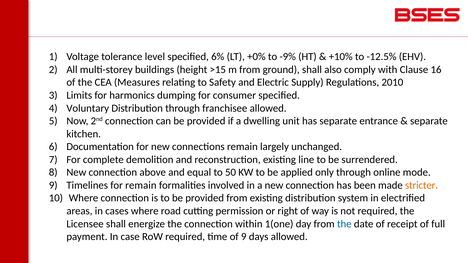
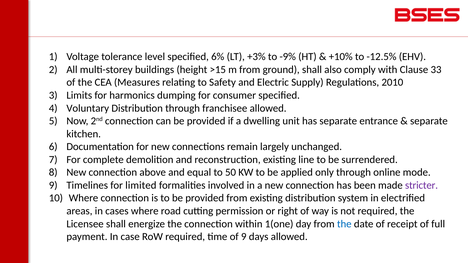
+0%: +0% -> +3% (256, 57)
16: 16 -> 33 (436, 70)
for remain: remain -> limited (141, 185)
stricter colour: orange -> purple (421, 185)
